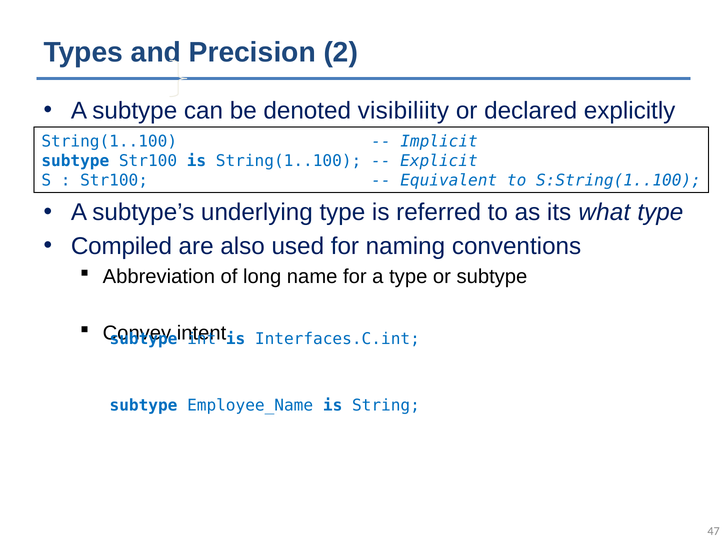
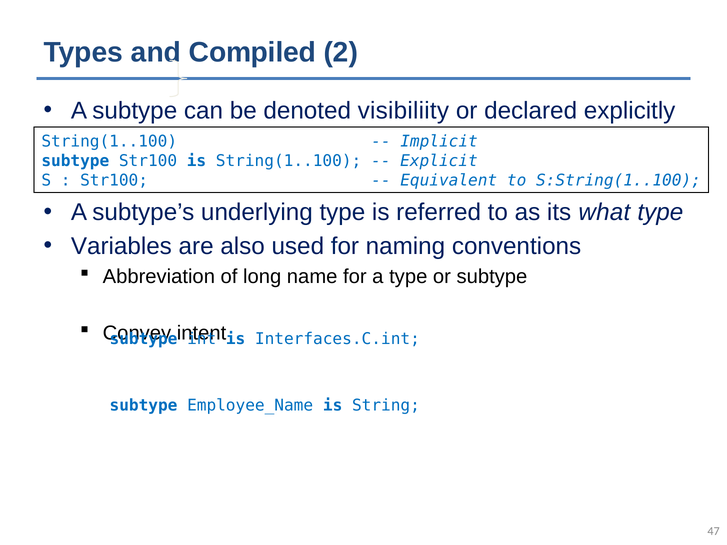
Precision: Precision -> Compiled (252, 52)
Compiled: Compiled -> Variables (121, 246)
